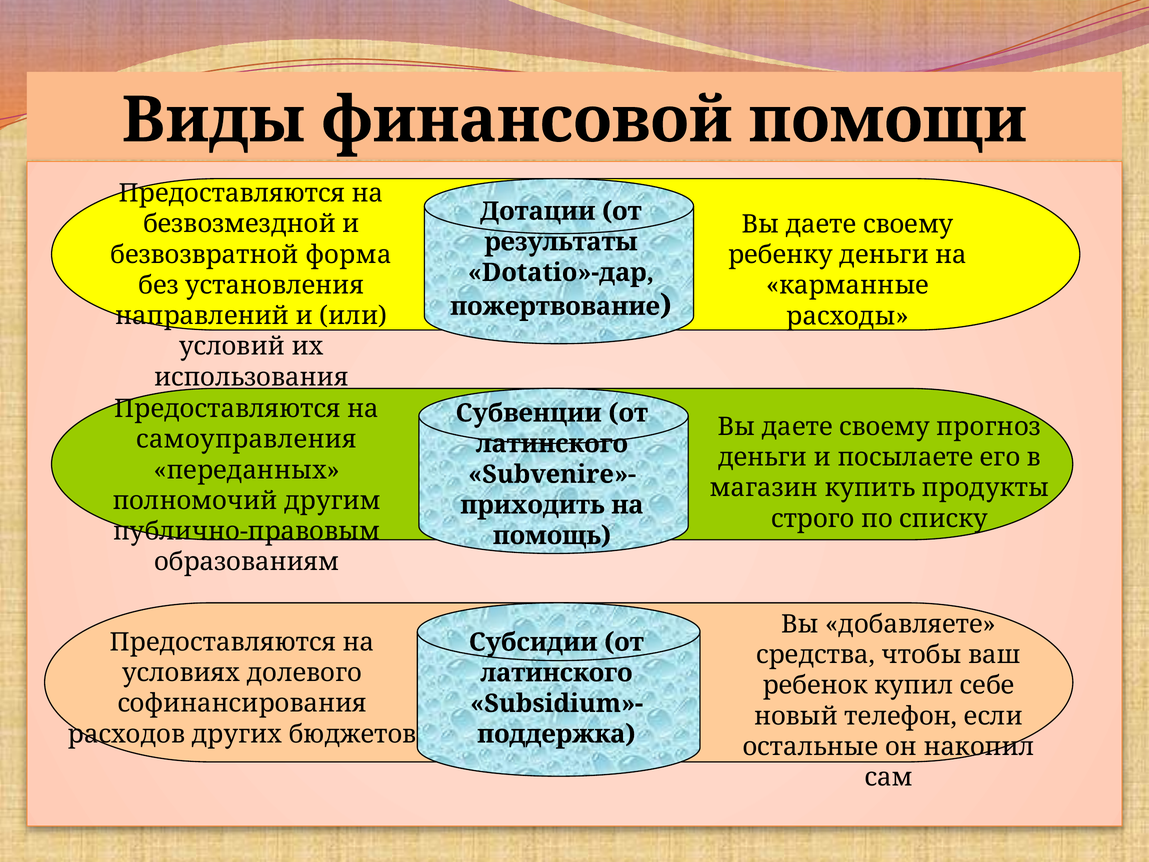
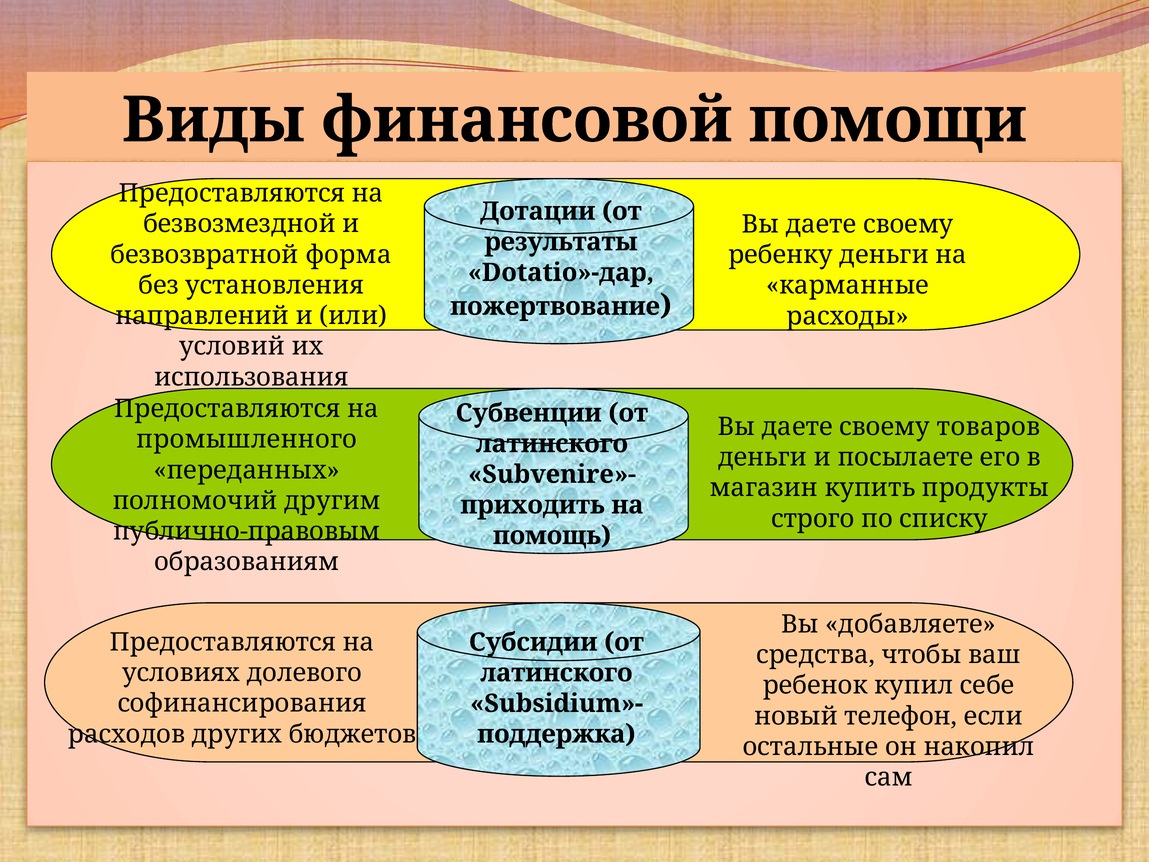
прогноз: прогноз -> товаров (989, 427)
самоуправления: самоуправления -> промышленного (247, 439)
